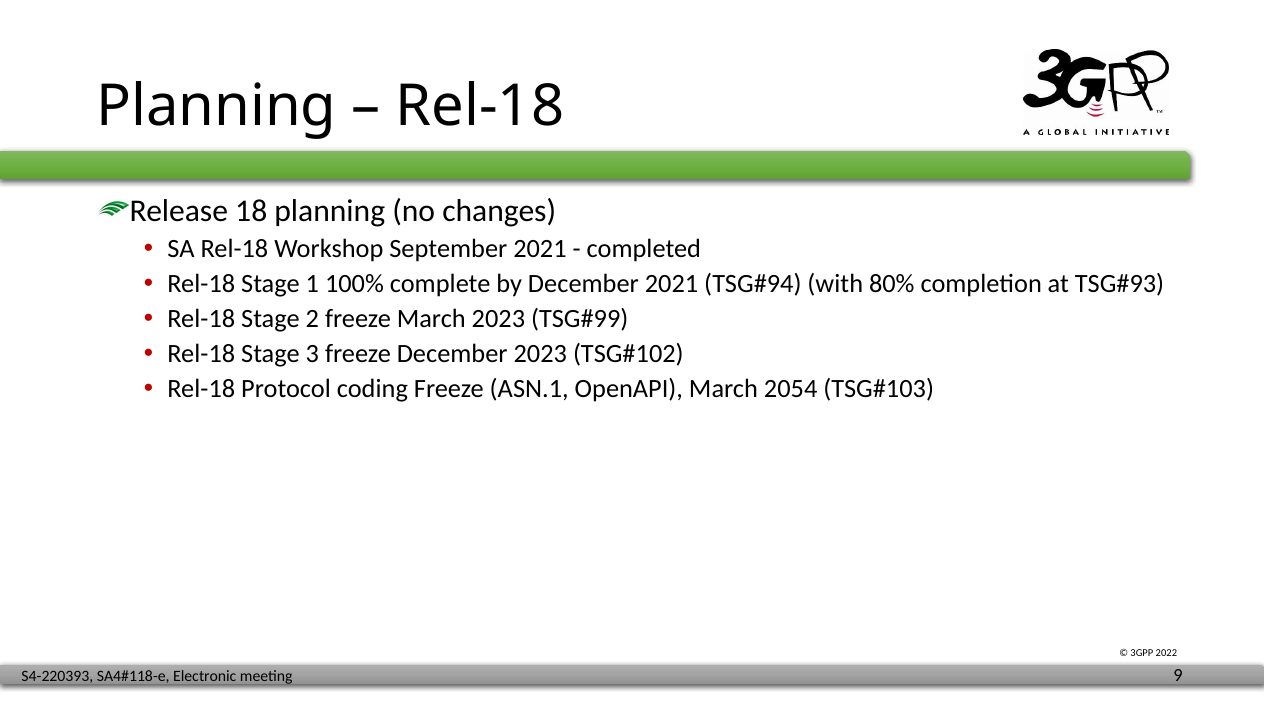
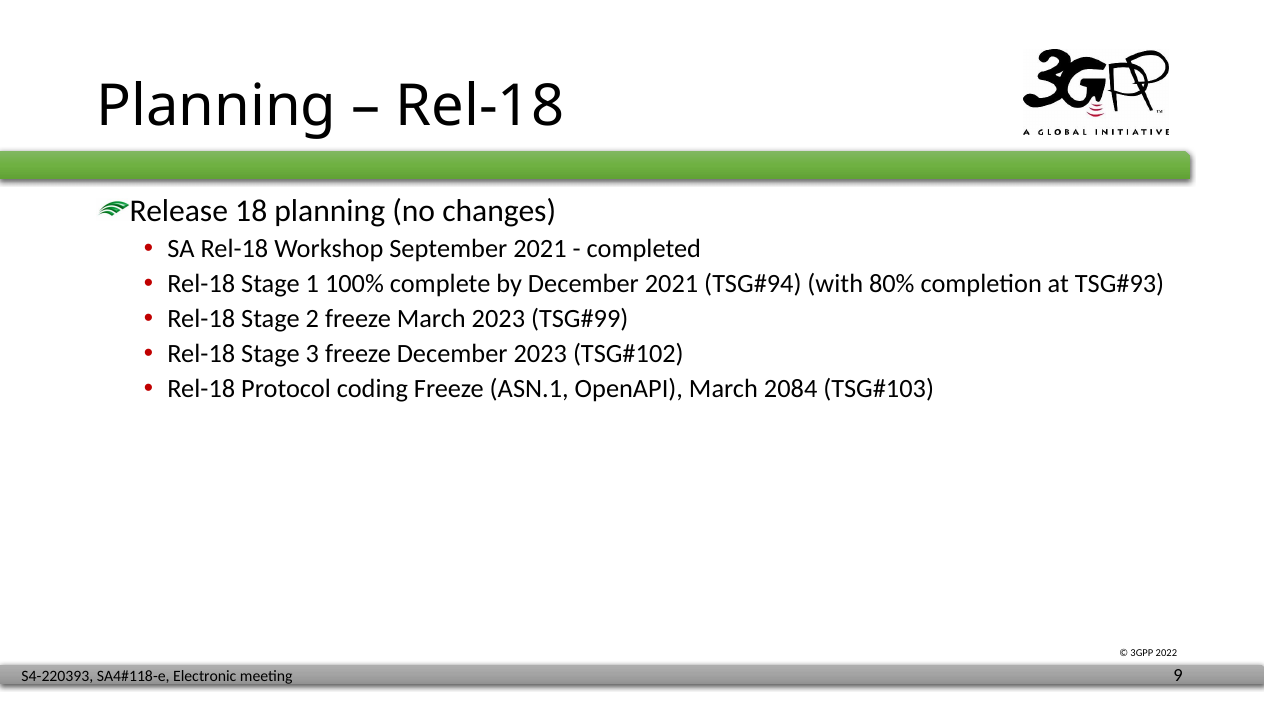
2054: 2054 -> 2084 (791, 389)
